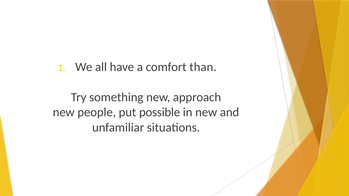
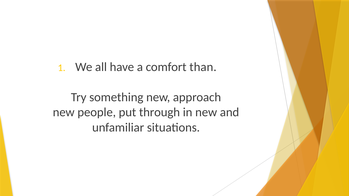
possible: possible -> through (160, 112)
